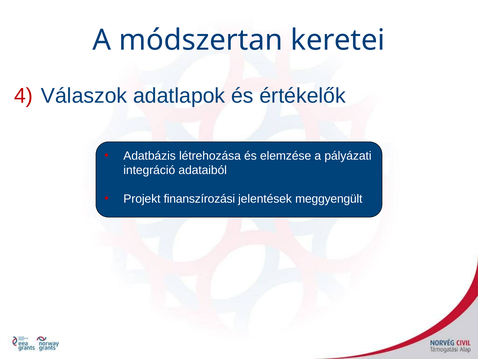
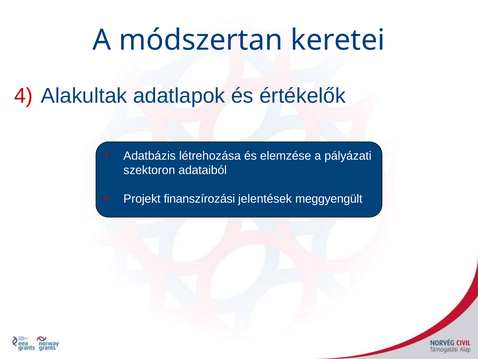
Válaszok: Válaszok -> Alakultak (84, 96)
integráció: integráció -> szektoron (149, 170)
